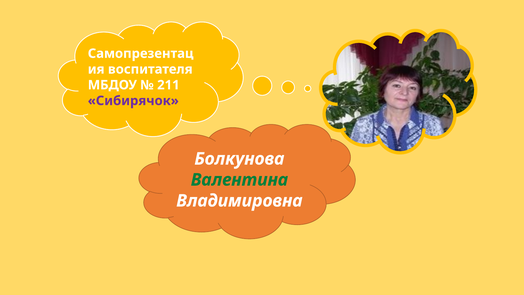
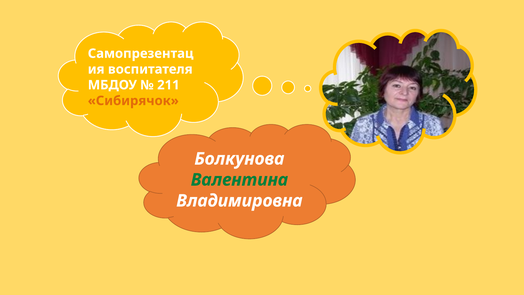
Сибирячок colour: purple -> orange (133, 101)
